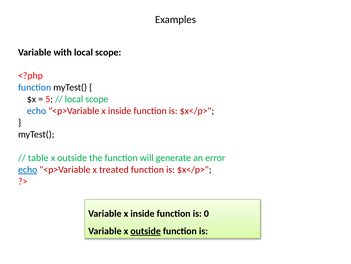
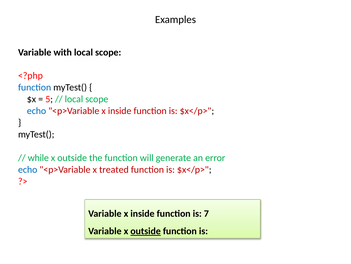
table: table -> while (38, 157)
echo underline: present -> none (28, 169)
0: 0 -> 7 (206, 213)
